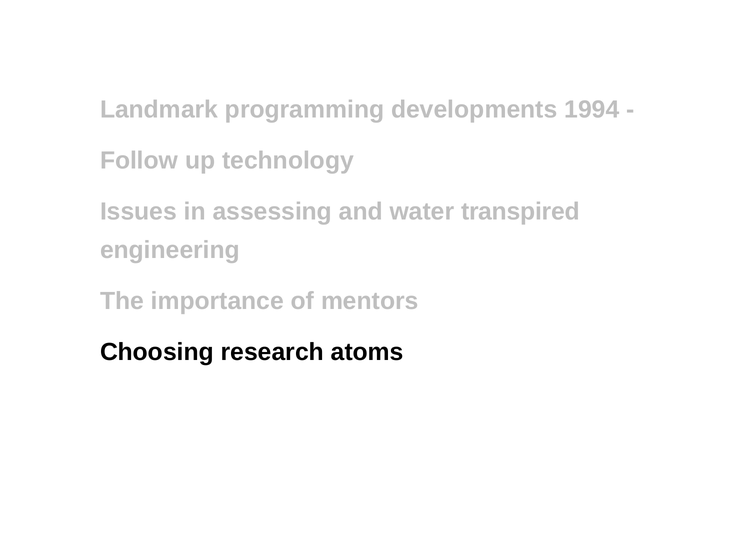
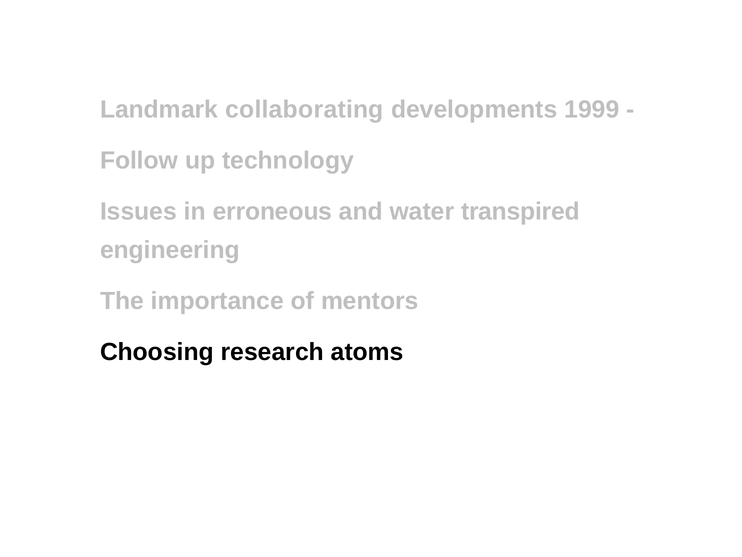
programming: programming -> collaborating (304, 109)
1994: 1994 -> 1999 (592, 109)
assessing: assessing -> erroneous (272, 211)
